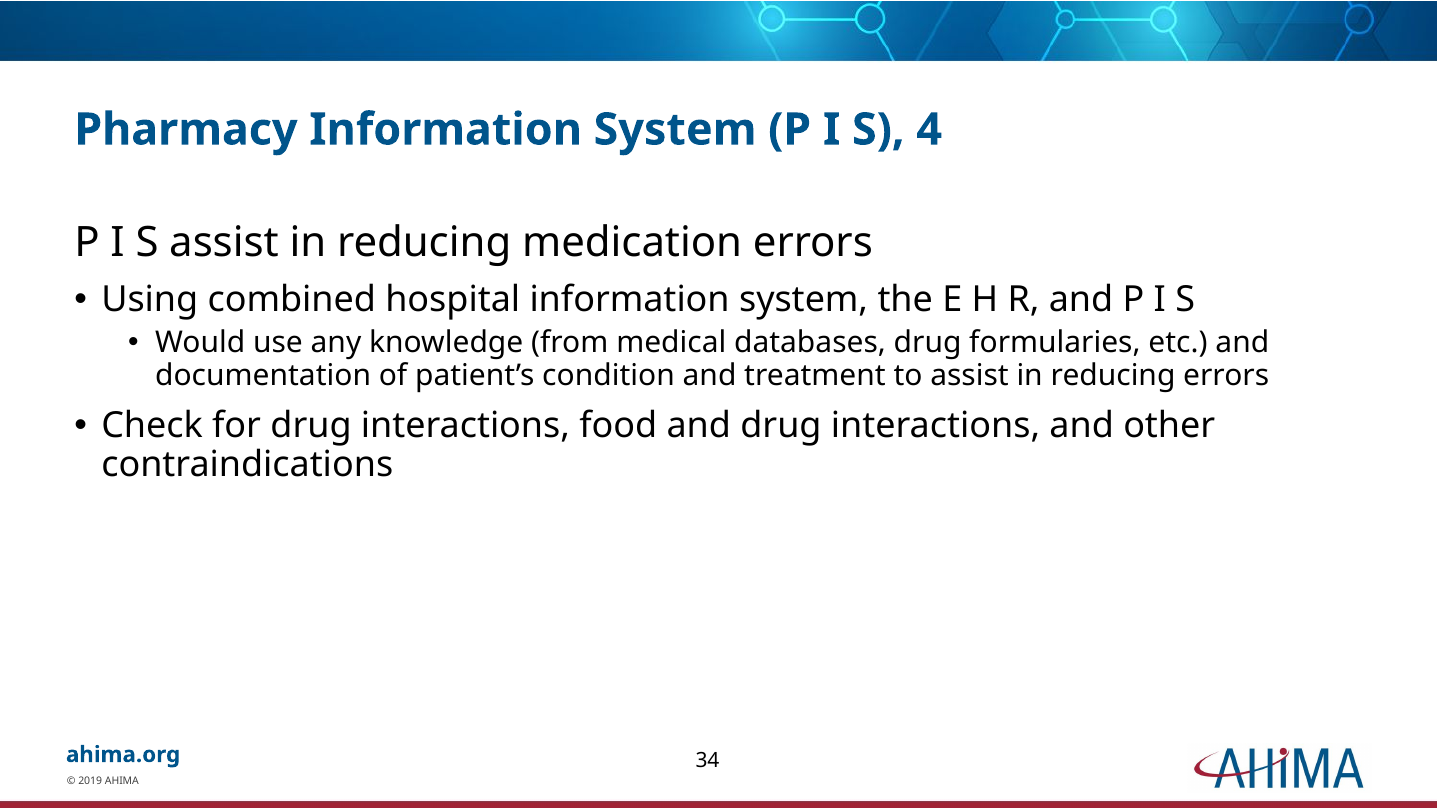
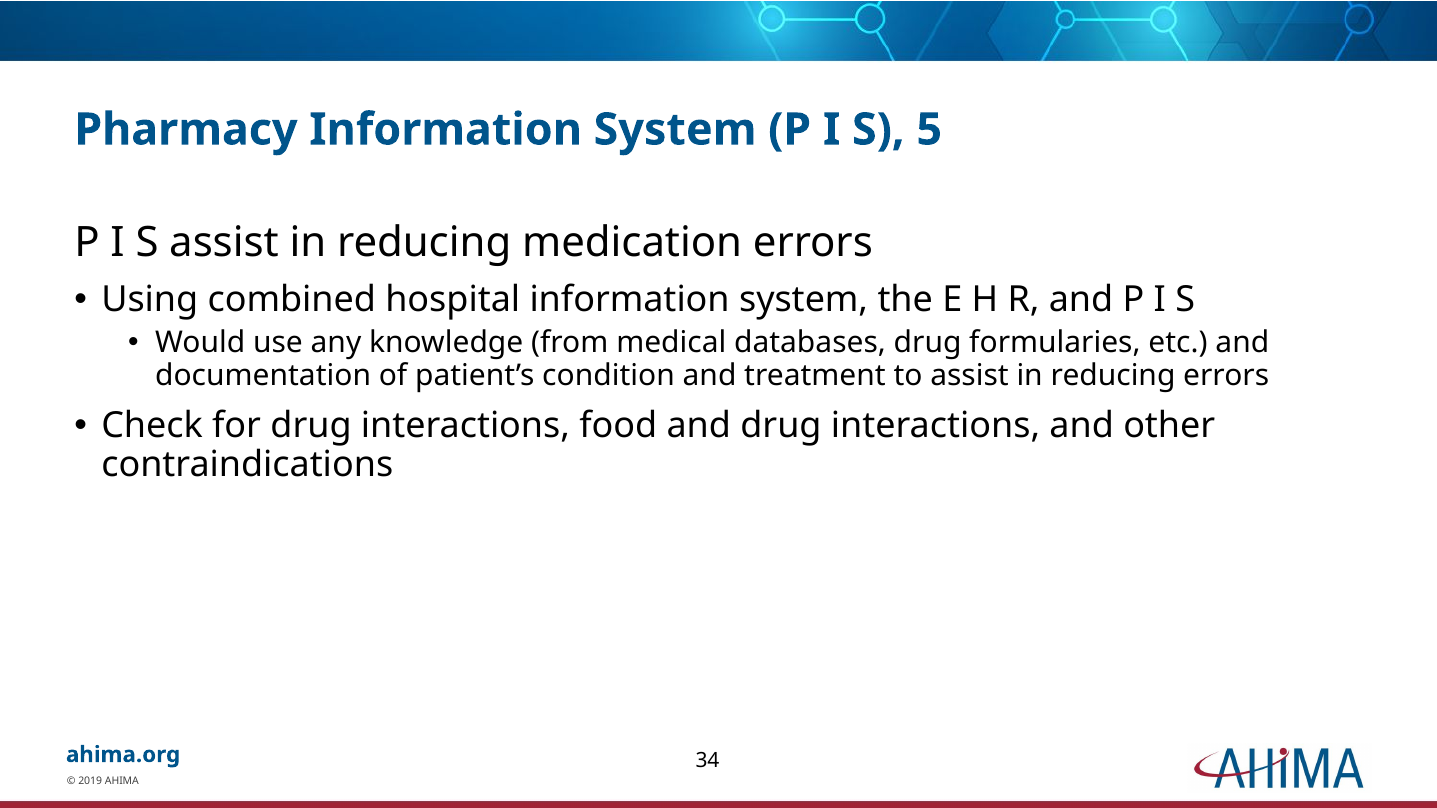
4: 4 -> 5 (929, 130)
